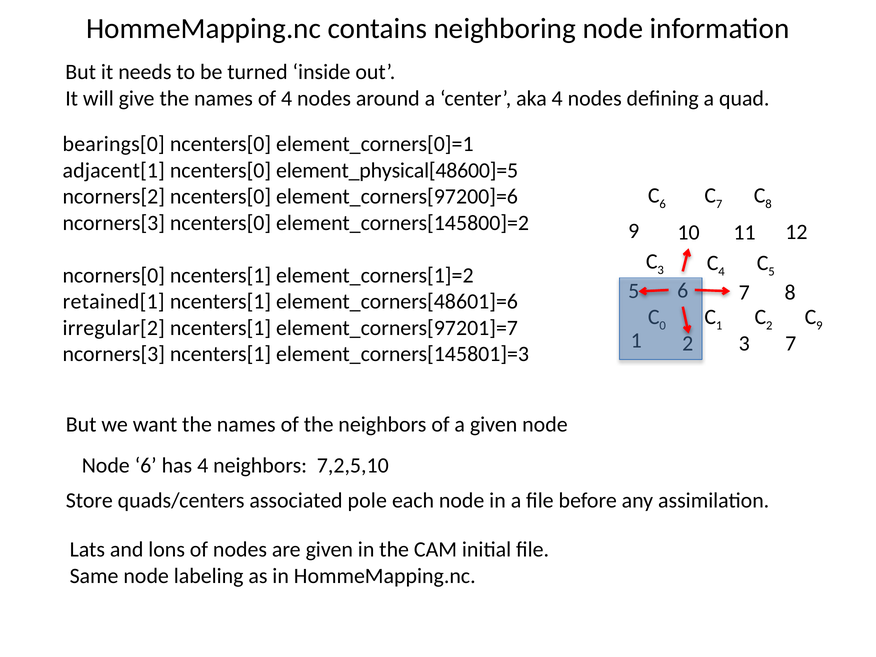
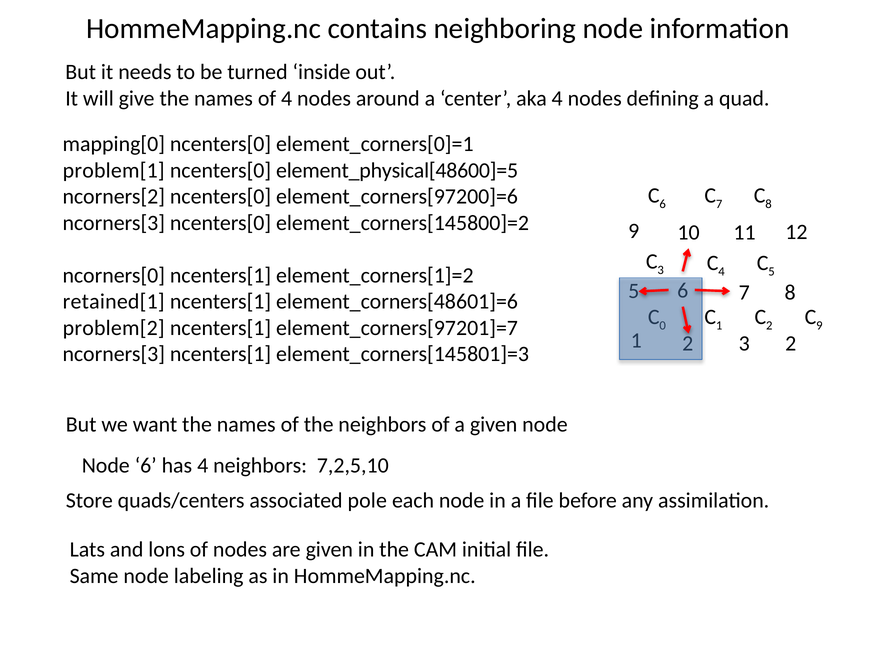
bearings[0: bearings[0 -> mapping[0 (114, 144)
adjacent[1: adjacent[1 -> problem[1 (114, 170)
irregular[2: irregular[2 -> problem[2 (114, 328)
3 7: 7 -> 2 (791, 343)
